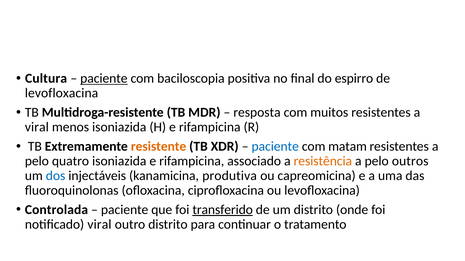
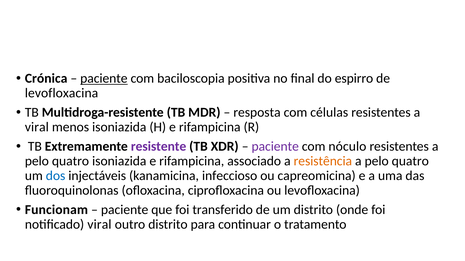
Cultura: Cultura -> Crónica (46, 79)
muitos: muitos -> células (329, 113)
resistente colour: orange -> purple (159, 147)
paciente colour: blue -> purple (275, 147)
matam: matam -> nóculo (347, 147)
outros: outros -> quatro (410, 161)
produtiva: produtiva -> infeccioso (230, 176)
Controlada: Controlada -> Funcionam (56, 210)
transferido underline: present -> none (223, 210)
